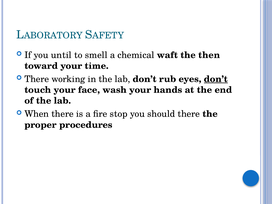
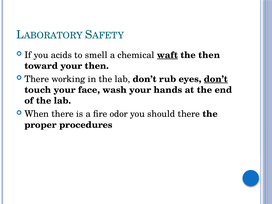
until: until -> acids (61, 55)
waft underline: none -> present (167, 55)
your time: time -> then (97, 66)
stop: stop -> odor (119, 114)
